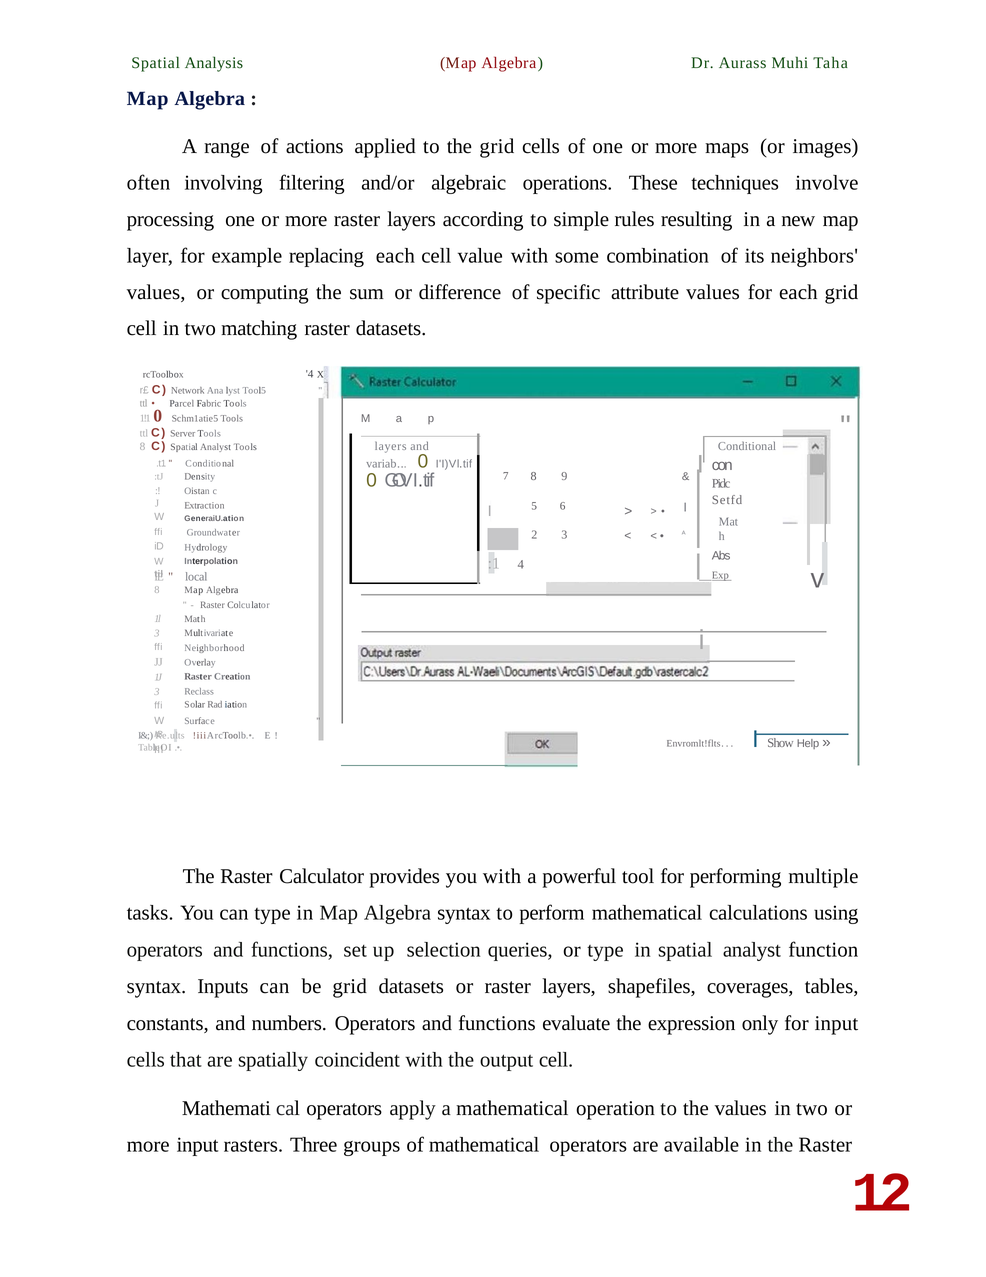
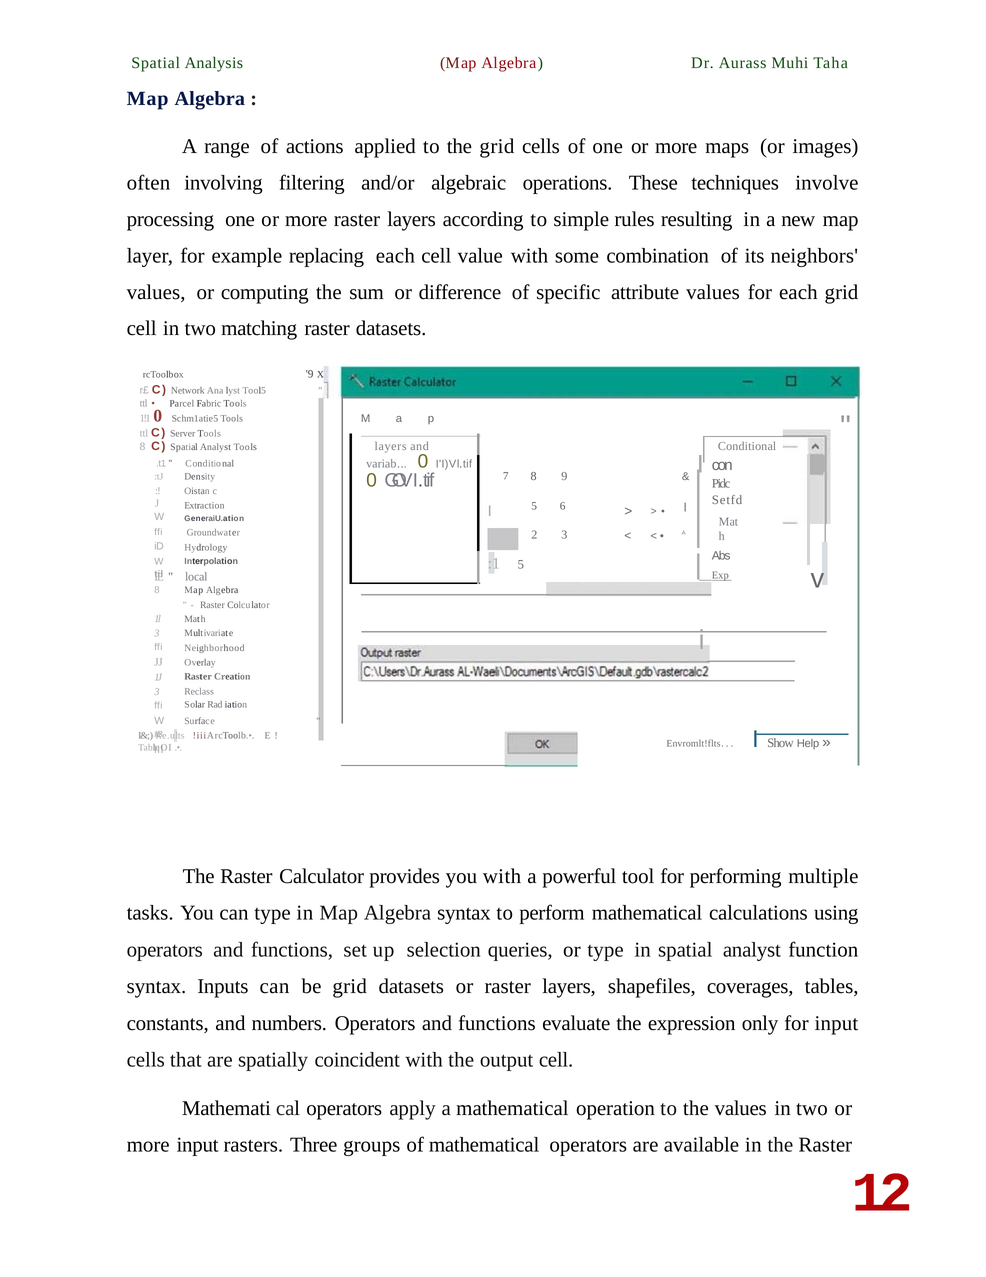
4: 4 -> 9 (310, 374)
:1 4: 4 -> 5 (521, 565)
